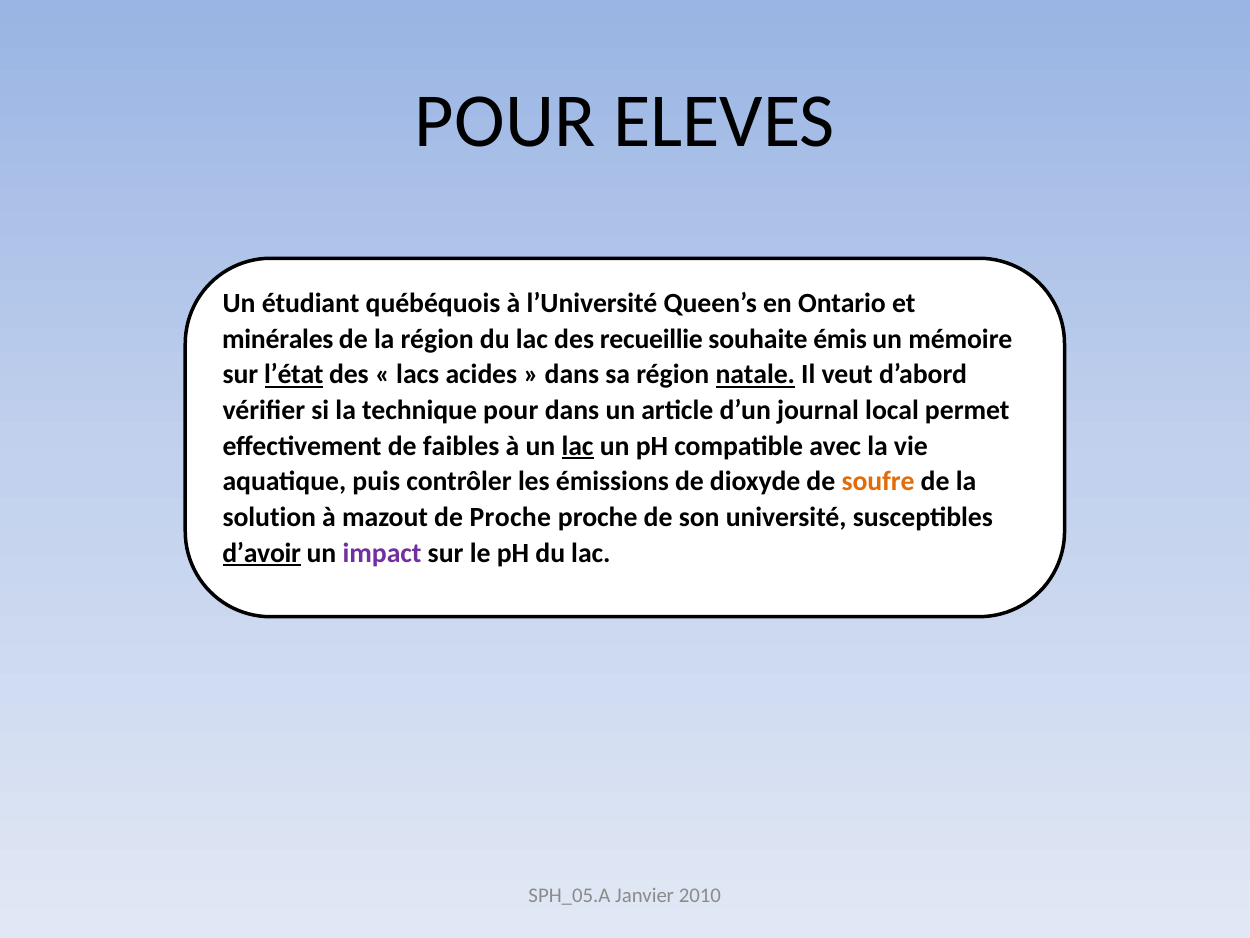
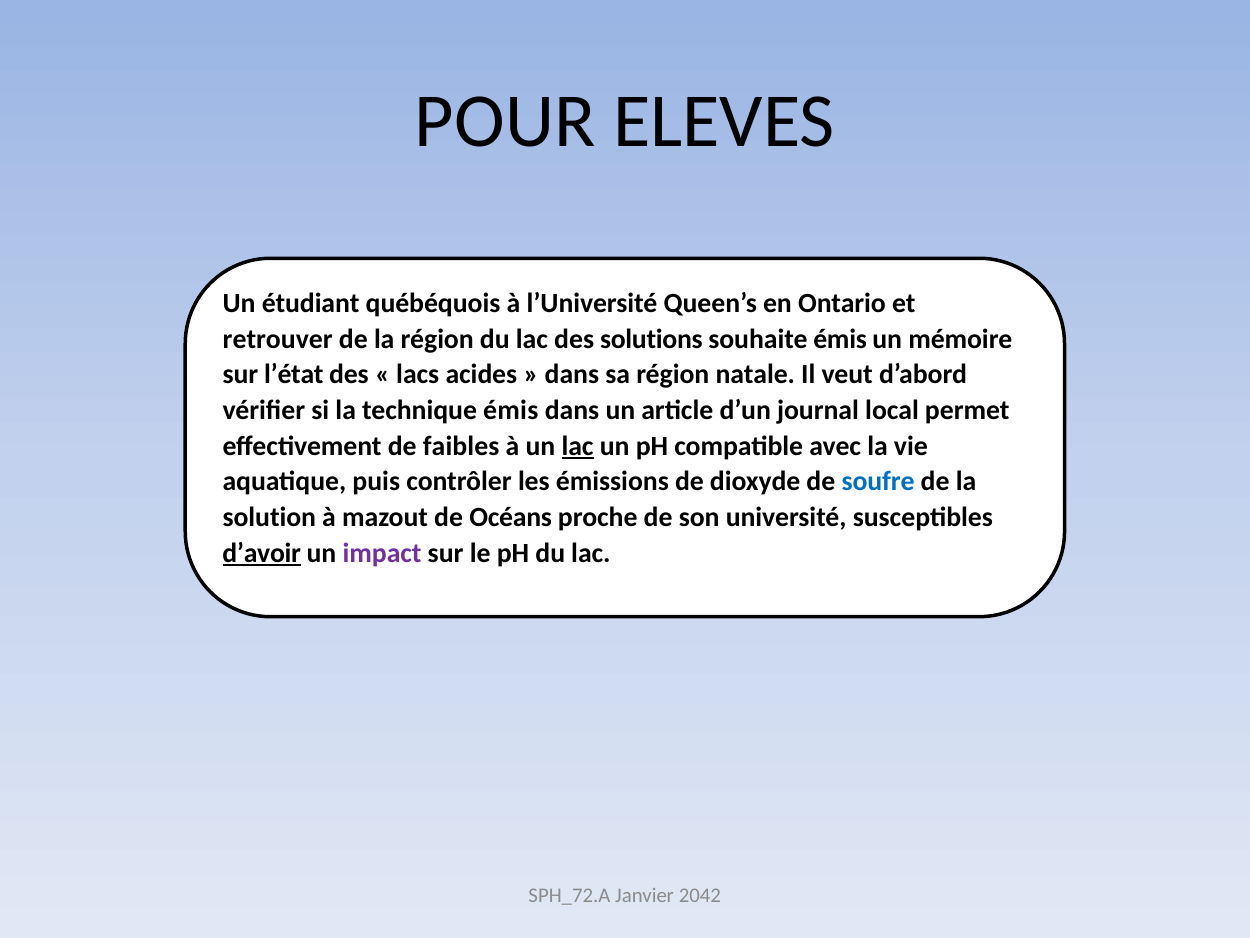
minérales: minérales -> retrouver (278, 339)
recueillie: recueillie -> solutions (651, 339)
l’état underline: present -> none (294, 375)
natale underline: present -> none (755, 375)
technique pour: pour -> émis (511, 410)
soufre colour: orange -> blue (878, 481)
de Proche: Proche -> Océans (511, 517)
SPH_05.A: SPH_05.A -> SPH_72.A (569, 895)
2010: 2010 -> 2042 (700, 895)
